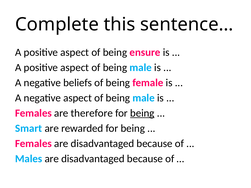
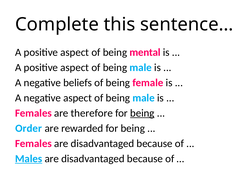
ensure: ensure -> mental (145, 52)
Smart: Smart -> Order (29, 128)
Males underline: none -> present (29, 159)
